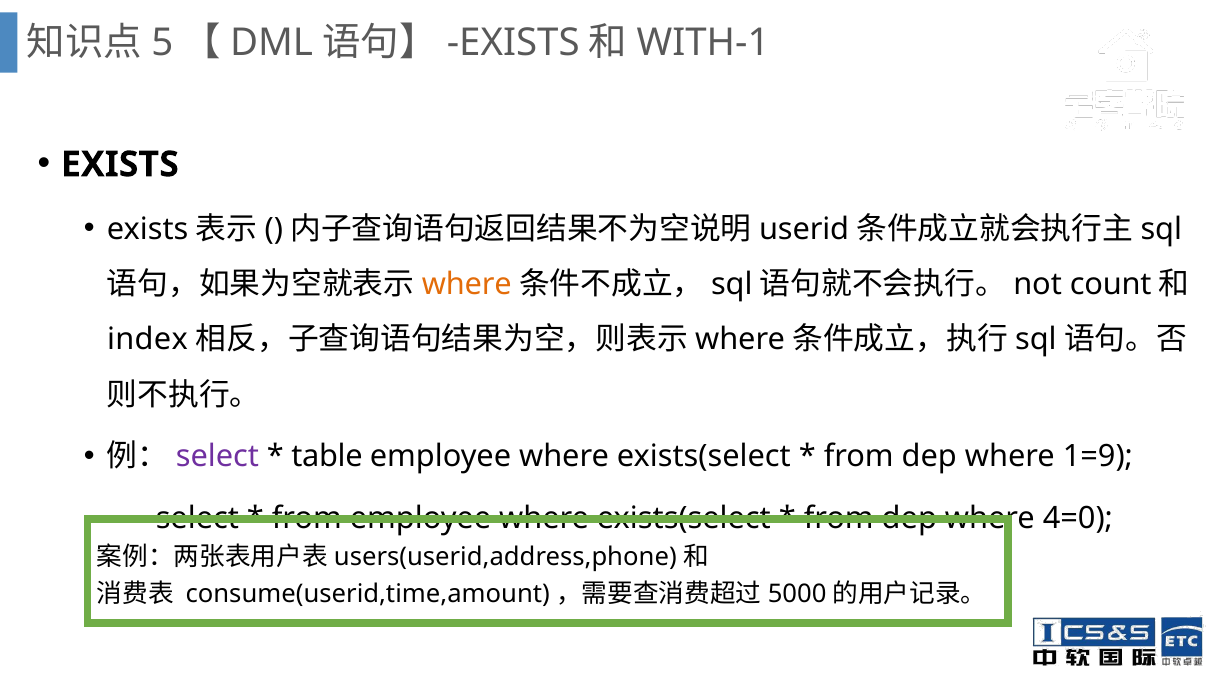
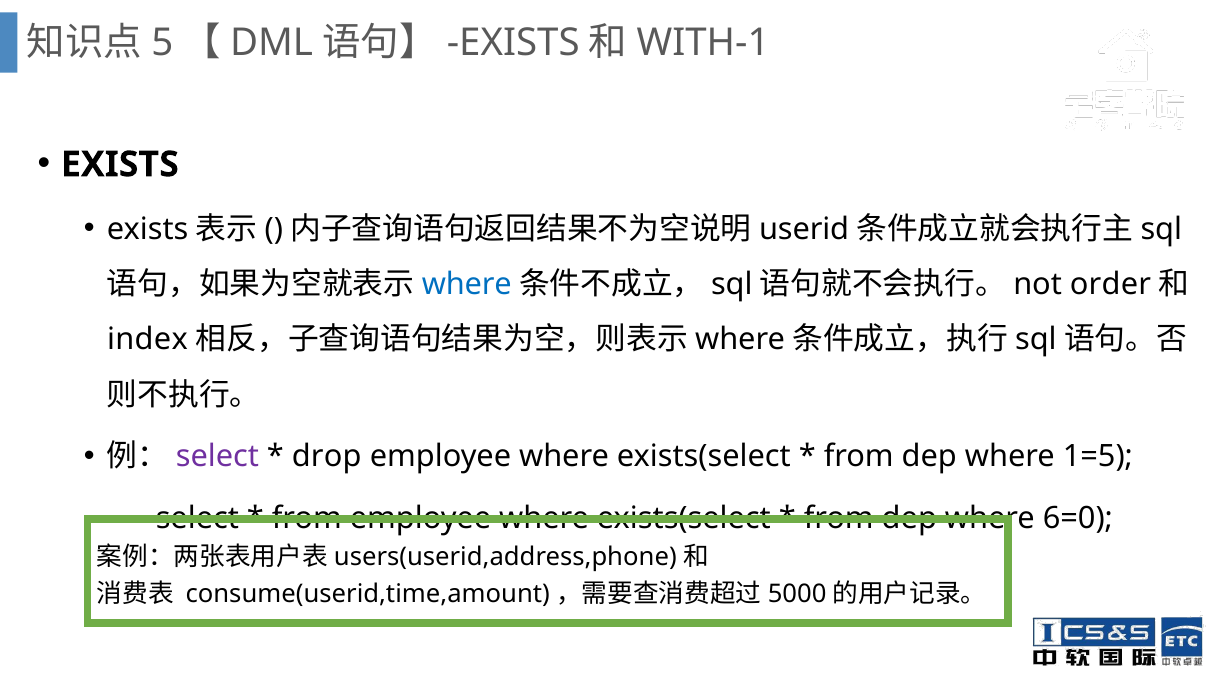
where colour: orange -> blue (467, 284)
count: count -> order (1110, 284)
table: table -> drop (327, 457)
1=9: 1=9 -> 1=5 (1098, 457)
4=0: 4=0 -> 6=0 (1078, 518)
